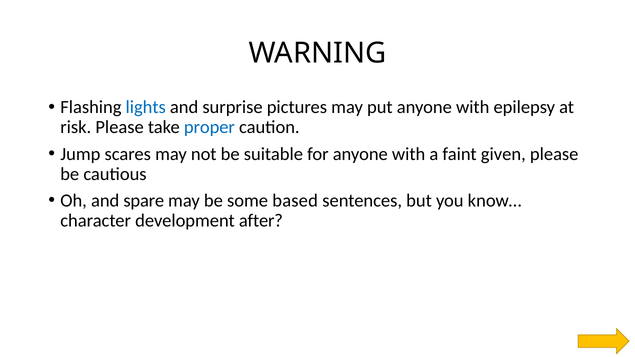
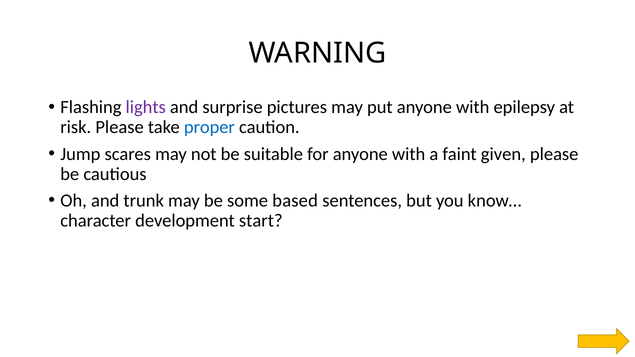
lights colour: blue -> purple (146, 107)
spare: spare -> trunk (144, 201)
after: after -> start (261, 221)
